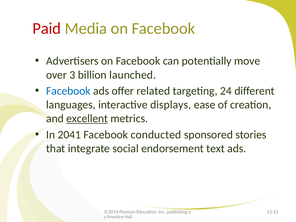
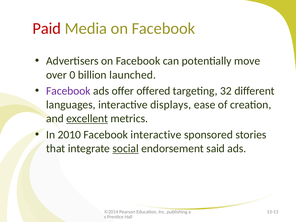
3: 3 -> 0 (72, 75)
Facebook colour: blue -> purple (68, 91)
related: related -> offered (153, 91)
24: 24 -> 32 (226, 91)
2041: 2041 -> 2010 (69, 135)
Facebook conducted: conducted -> interactive (156, 135)
social underline: none -> present (126, 149)
text: text -> said (216, 149)
